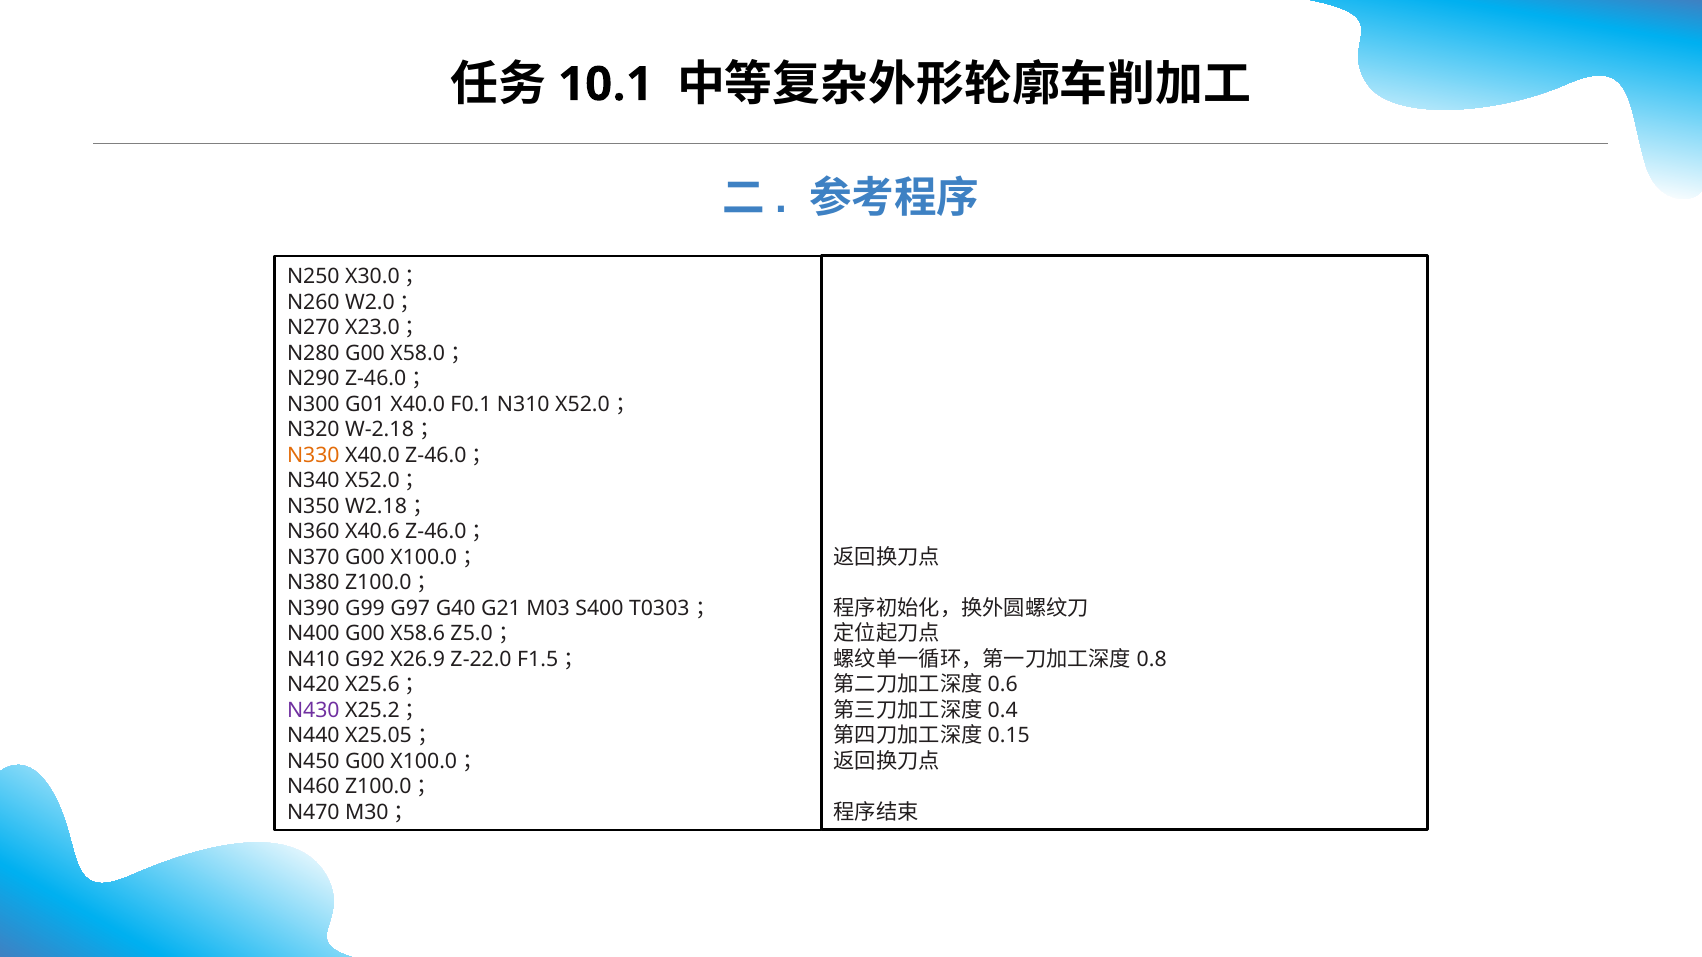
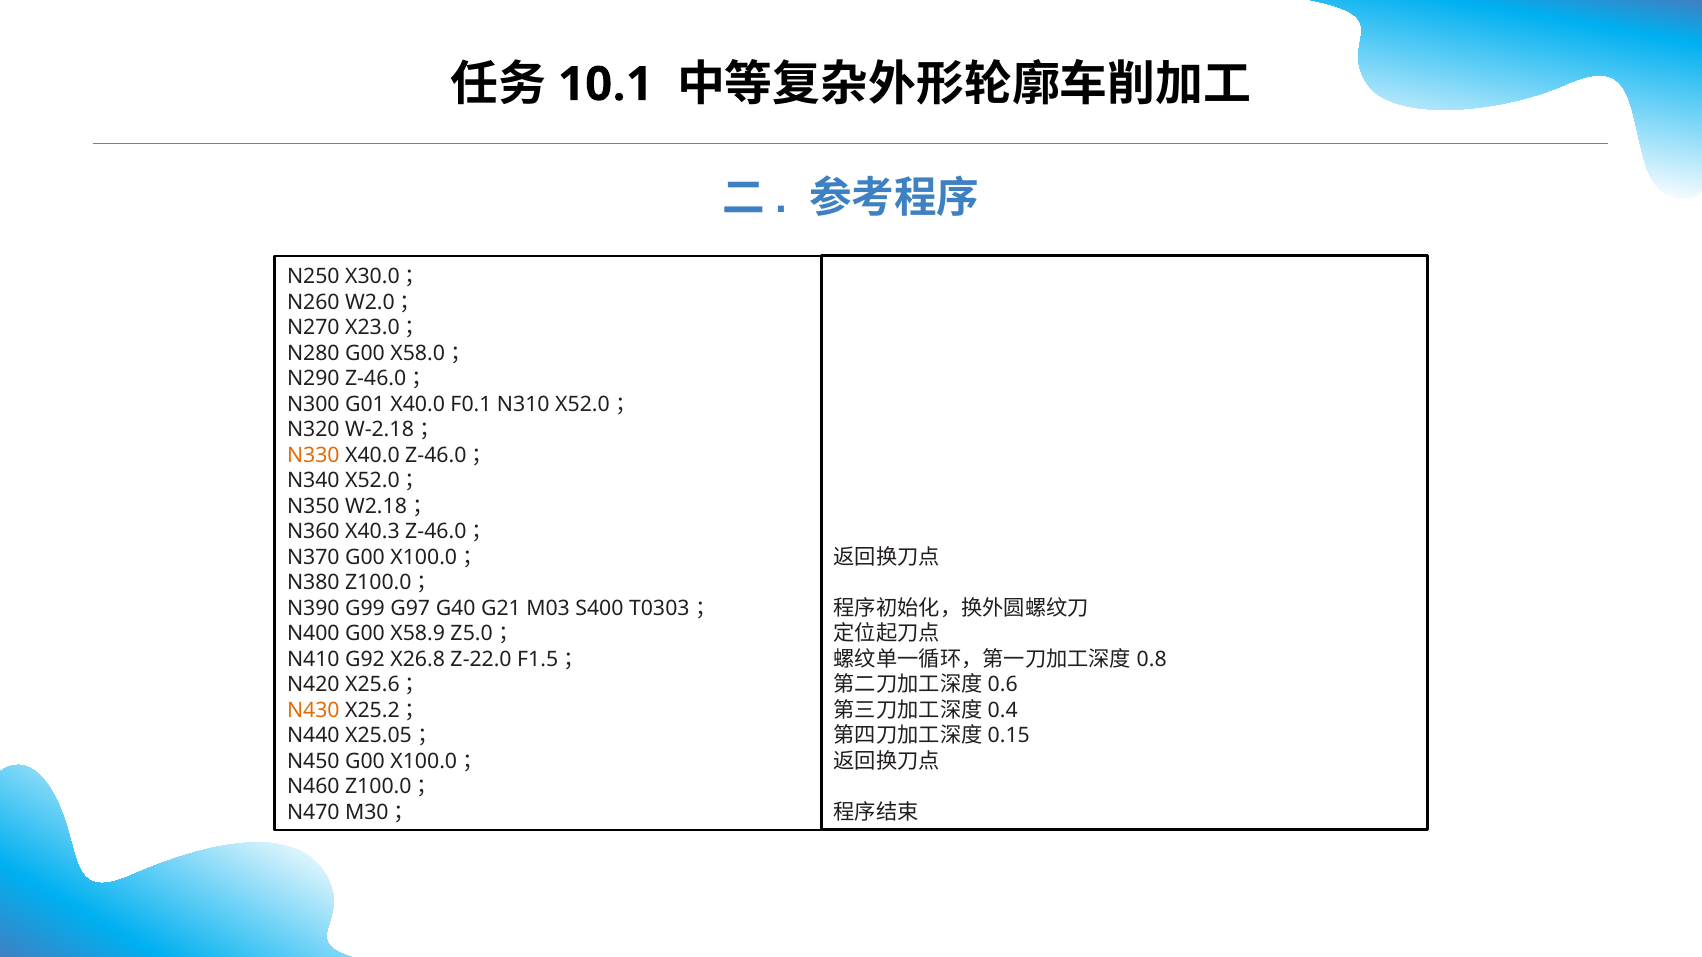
X40.6: X40.6 -> X40.3 (372, 532)
X58.6: X58.6 -> X58.9 (418, 634)
X26.9: X26.9 -> X26.8 (418, 660)
N430 colour: purple -> orange (313, 711)
